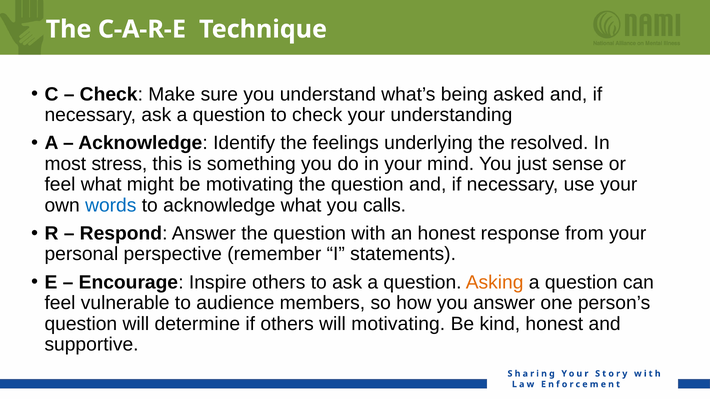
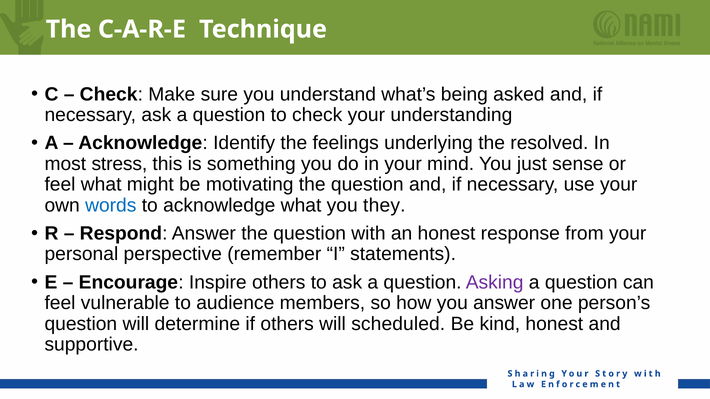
calls: calls -> they (384, 205)
Asking colour: orange -> purple (495, 283)
will motivating: motivating -> scheduled (398, 324)
